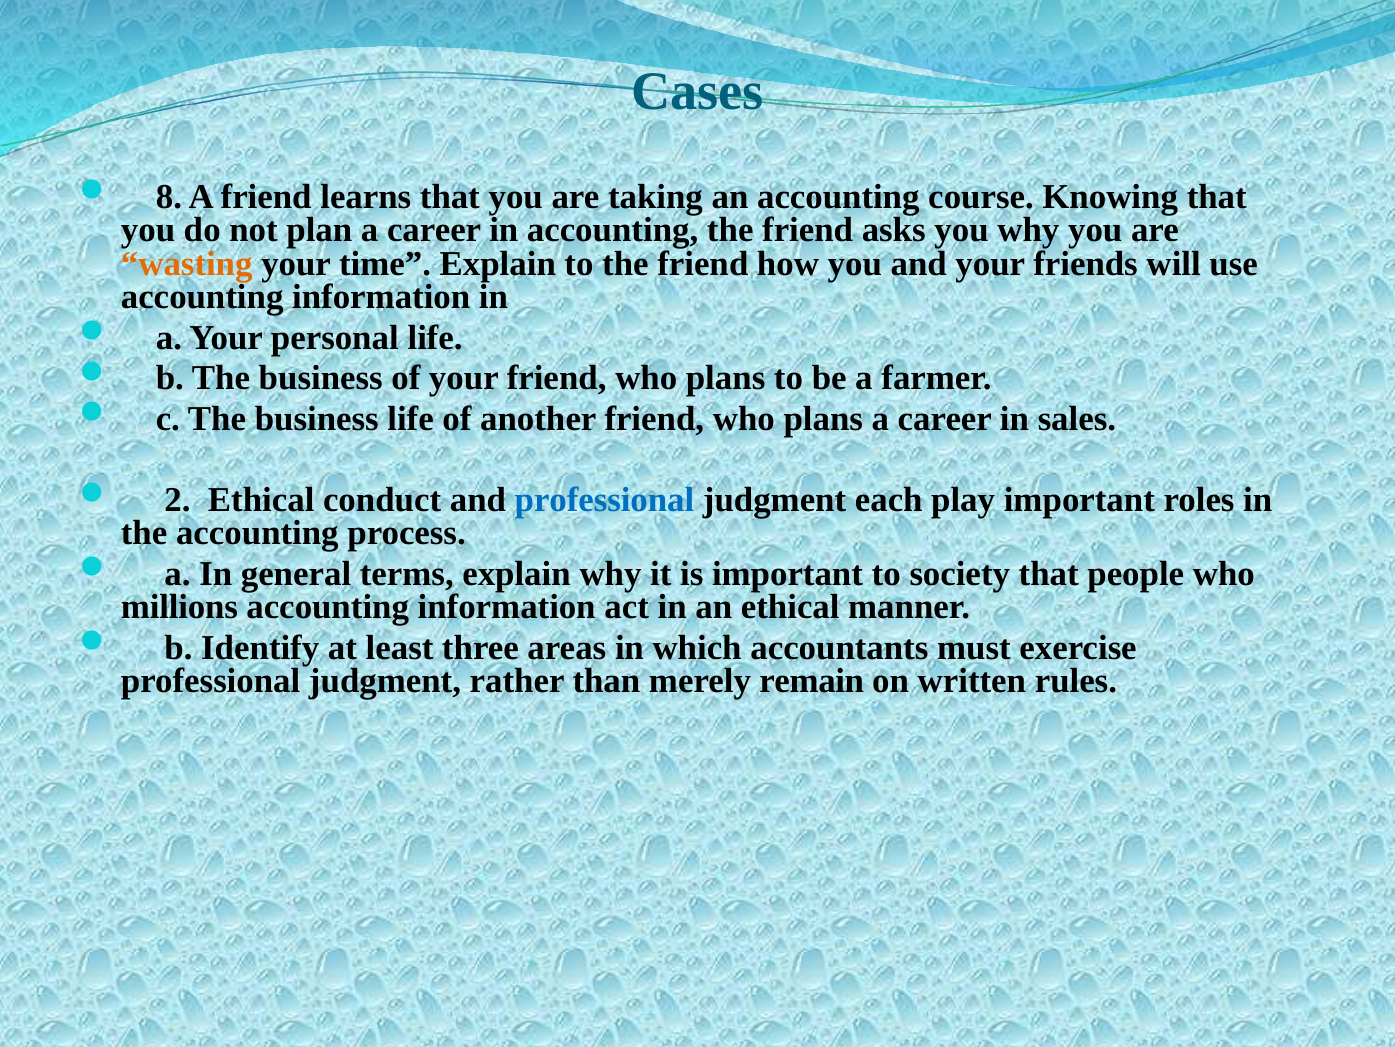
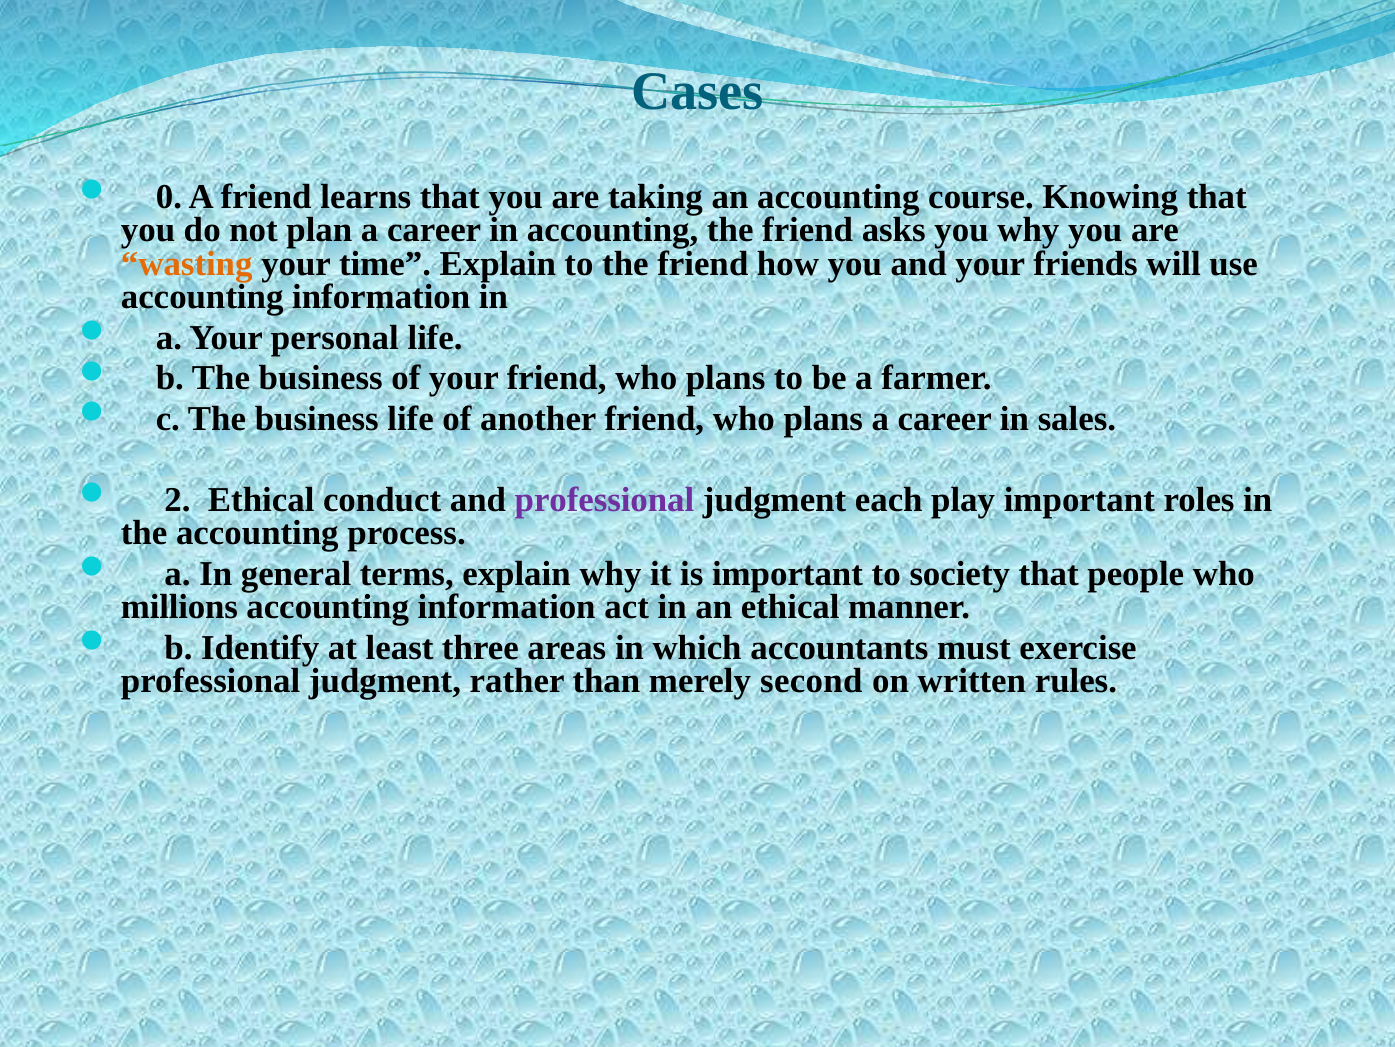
8: 8 -> 0 (169, 197)
professional colour: blue -> purple (604, 499)
remain: remain -> second (811, 681)
